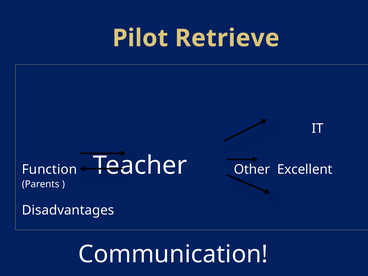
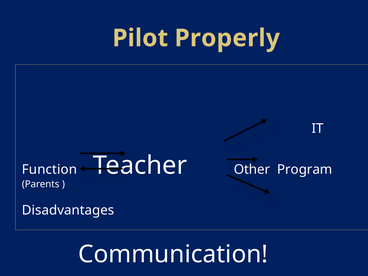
Retrieve: Retrieve -> Properly (227, 38)
Excellent: Excellent -> Program (305, 169)
